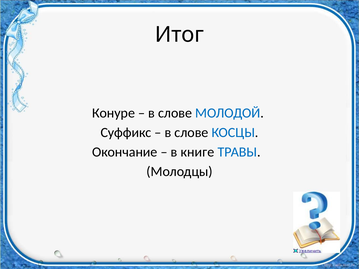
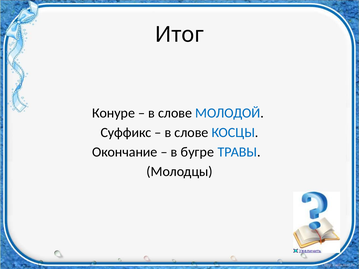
книге: книге -> бугре (197, 152)
